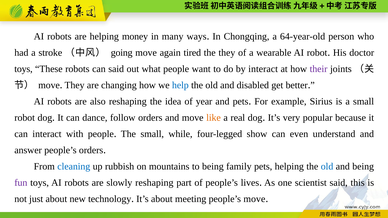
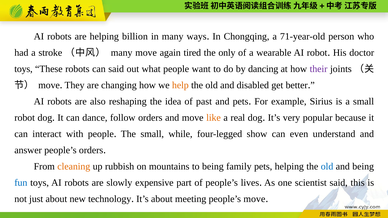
money: money -> billion (135, 36)
64-year-old: 64-year-old -> 71-year-old (303, 36)
going: going -> many (122, 53)
the they: they -> only (227, 53)
by interact: interact -> dancing (263, 69)
help colour: blue -> orange (180, 85)
year: year -> past (204, 102)
cleaning colour: blue -> orange (74, 167)
fun colour: purple -> blue (21, 183)
slowly reshaping: reshaping -> expensive (154, 183)
